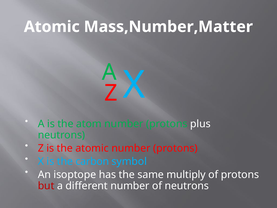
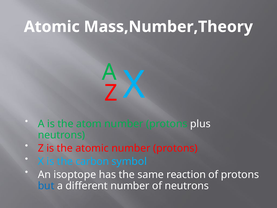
Mass,Number,Matter: Mass,Number,Matter -> Mass,Number,Theory (168, 27)
multiply: multiply -> reaction (186, 174)
but colour: red -> blue (46, 186)
